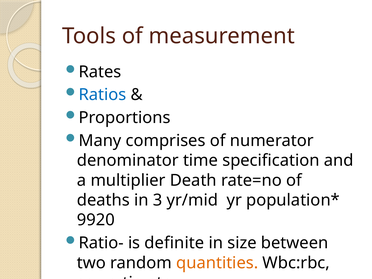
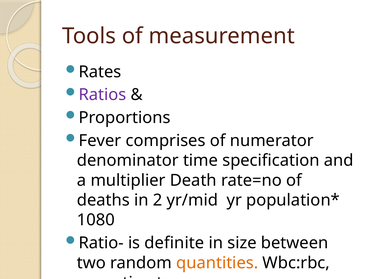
Ratios colour: blue -> purple (102, 95)
Many: Many -> Fever (100, 141)
3: 3 -> 2 (158, 200)
9920: 9920 -> 1080 (96, 220)
